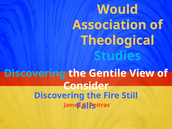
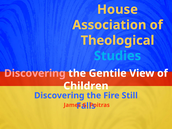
Would: Would -> House (117, 9)
Discovering colour: light blue -> pink (35, 73)
Consider: Consider -> Children (86, 86)
